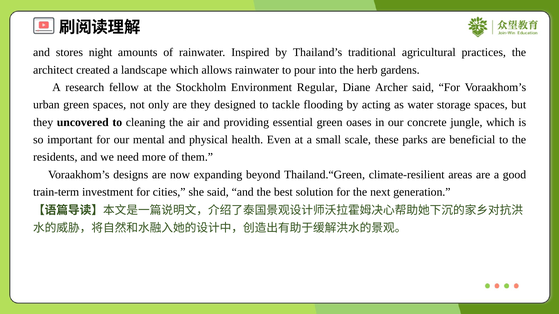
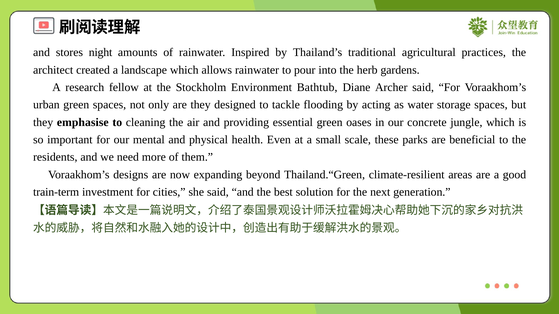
Regular: Regular -> Bathtub (317, 87)
uncovered: uncovered -> emphasise (83, 122)
